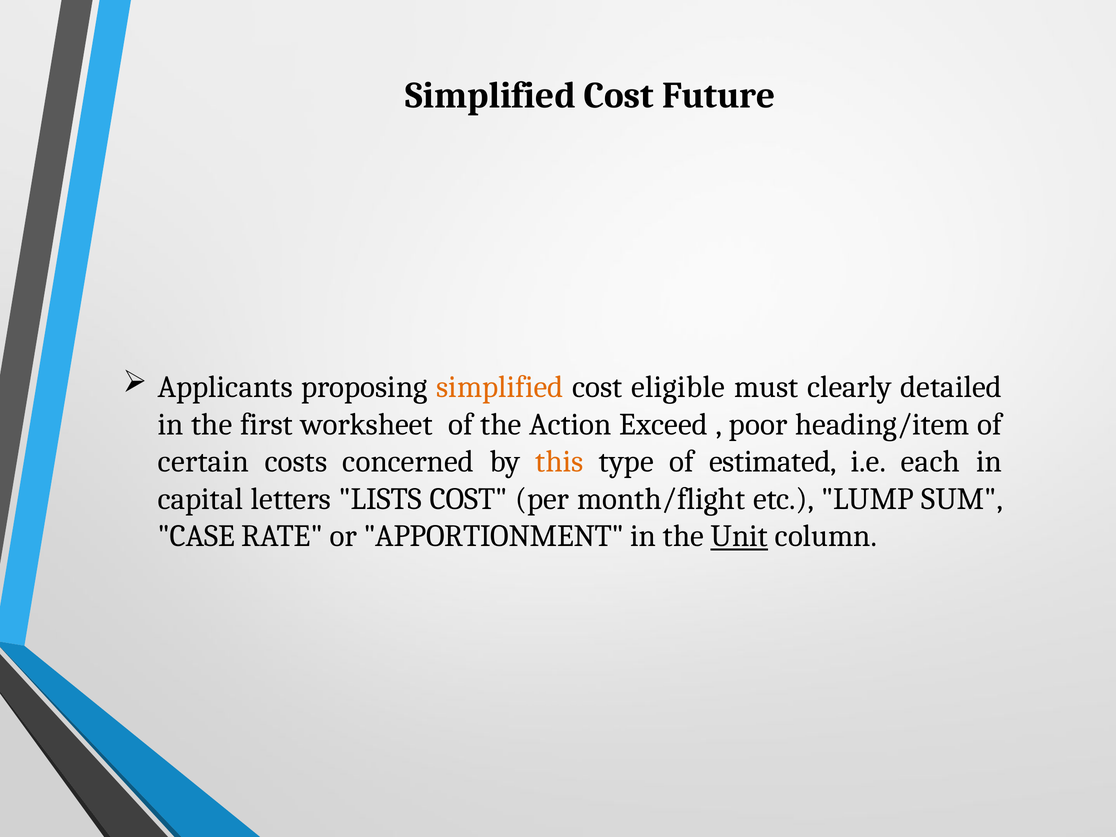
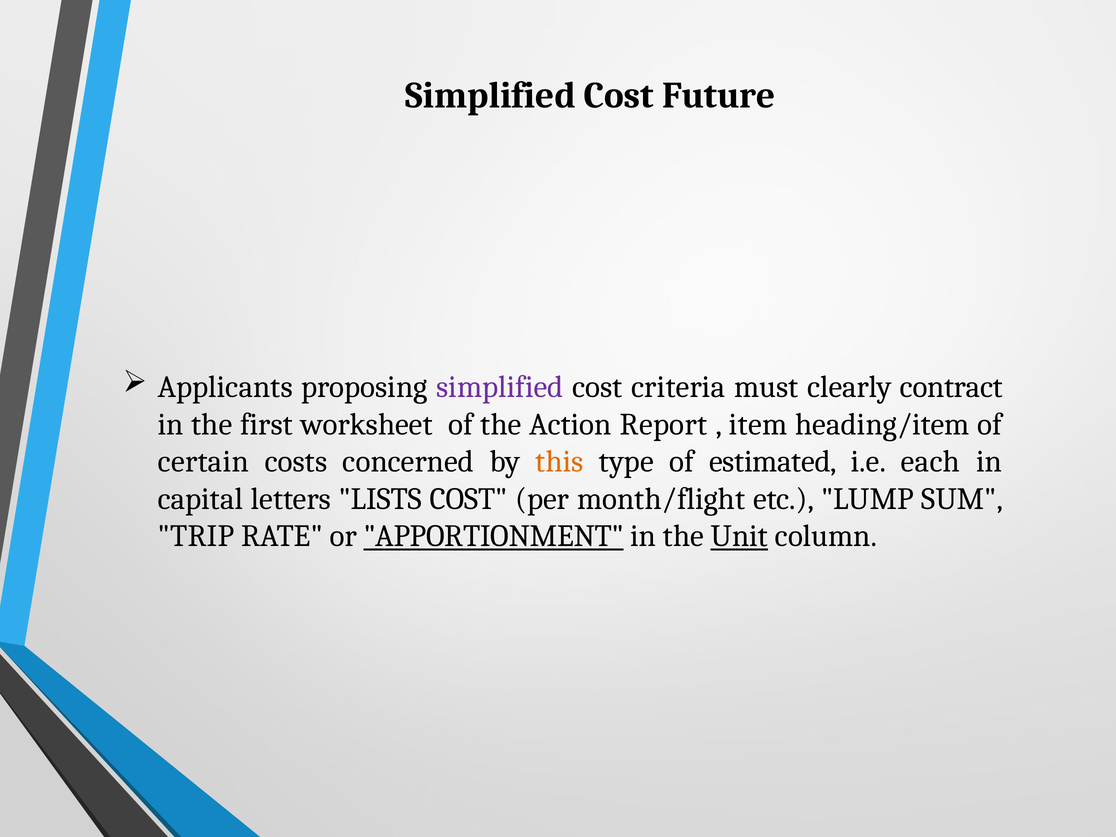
simplified colour: orange -> purple (500, 387)
eligible: eligible -> criteria (678, 387)
detailed: detailed -> contract (951, 387)
Exceed: Exceed -> Report (664, 424)
poor: poor -> item (758, 424)
CASE: CASE -> TRIP (196, 536)
APPORTIONMENT underline: none -> present (494, 536)
